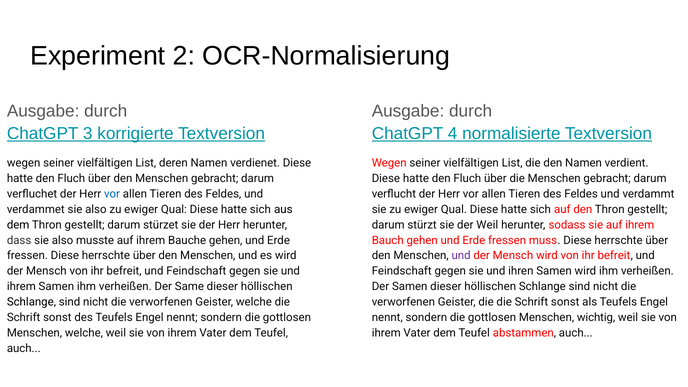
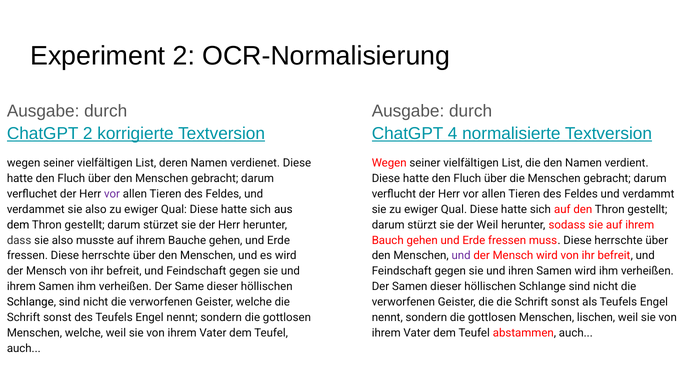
ChatGPT 3: 3 -> 2 (88, 133)
vor colour: blue -> purple (112, 194)
wichtig: wichtig -> lischen (596, 317)
